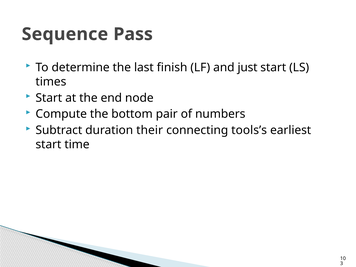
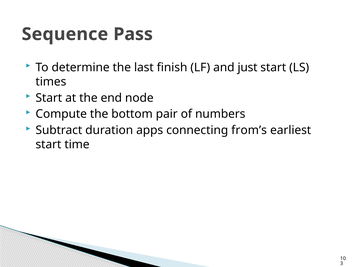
their: their -> apps (150, 130)
tools’s: tools’s -> from’s (249, 130)
